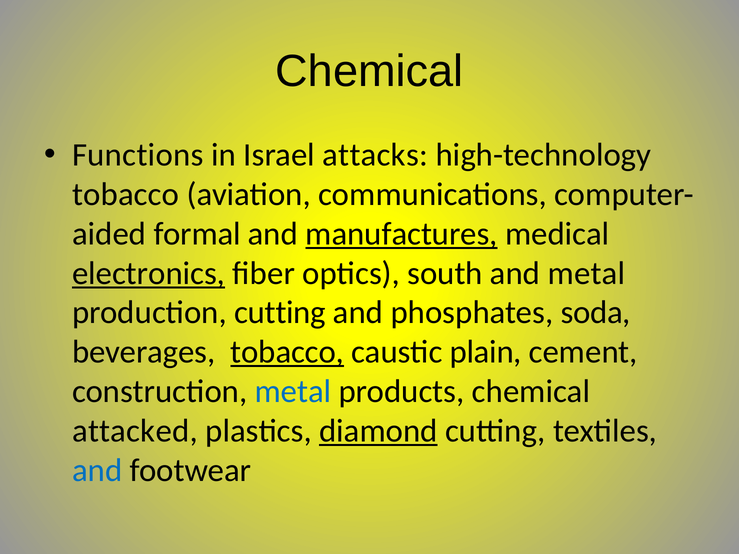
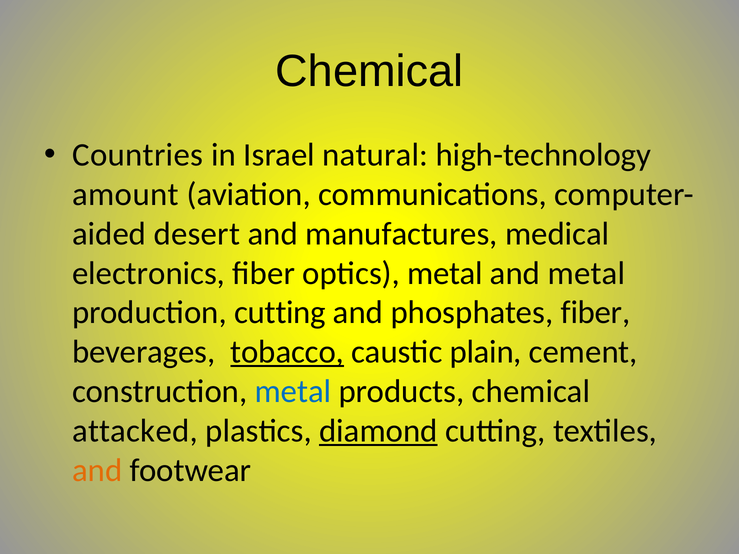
Functions: Functions -> Countries (138, 155)
attacks: attacks -> natural (375, 155)
tobacco: tobacco -> amount (126, 194)
formal: formal -> desert (197, 234)
manufactures underline: present -> none (402, 234)
electronics underline: present -> none (149, 273)
optics south: south -> metal (445, 273)
phosphates soda: soda -> fiber (596, 313)
and colour: blue -> orange (97, 470)
